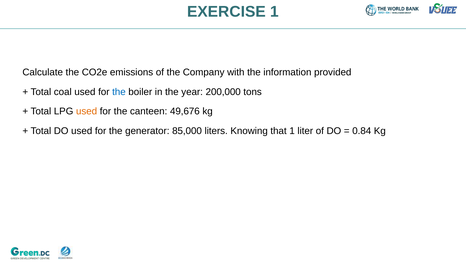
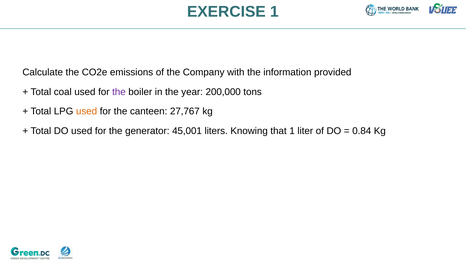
the colour: blue -> purple (119, 92)
49,676: 49,676 -> 27,767 (185, 112)
85,000: 85,000 -> 45,001 (187, 131)
